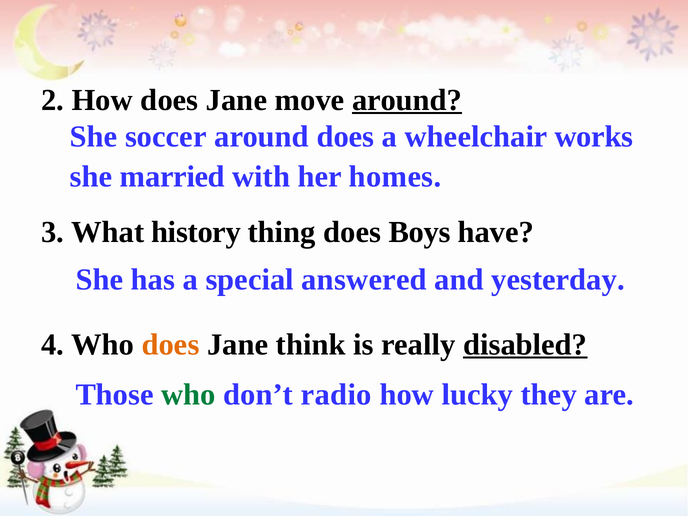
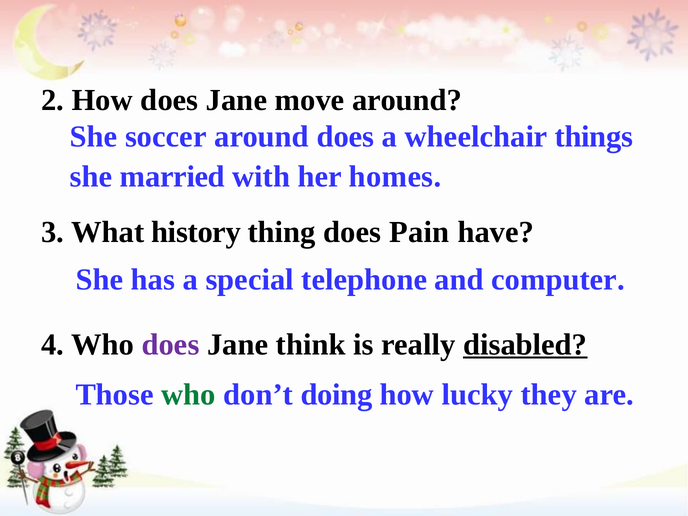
around underline: present -> none (407, 100)
works: works -> things (594, 136)
Boys: Boys -> Pain (419, 232)
answered: answered -> telephone (364, 280)
yesterday: yesterday -> computer (558, 280)
does colour: orange -> purple (171, 344)
radio: radio -> doing (337, 394)
